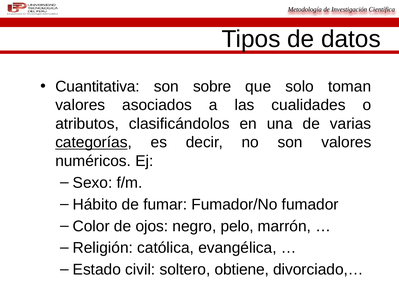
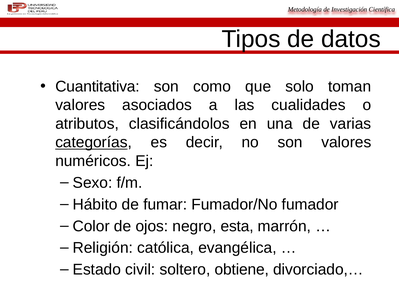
sobre: sobre -> como (212, 87)
pelo: pelo -> esta (237, 226)
